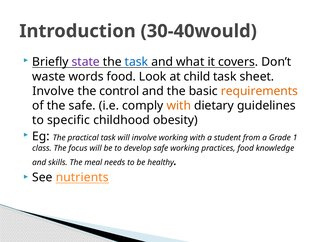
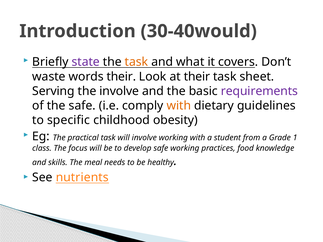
task colour: blue -> orange (136, 62)
words food: food -> their (121, 77)
at child: child -> their (197, 77)
Involve: Involve -> Serving (53, 91)
the control: control -> involve (119, 91)
requirements colour: orange -> purple (259, 91)
